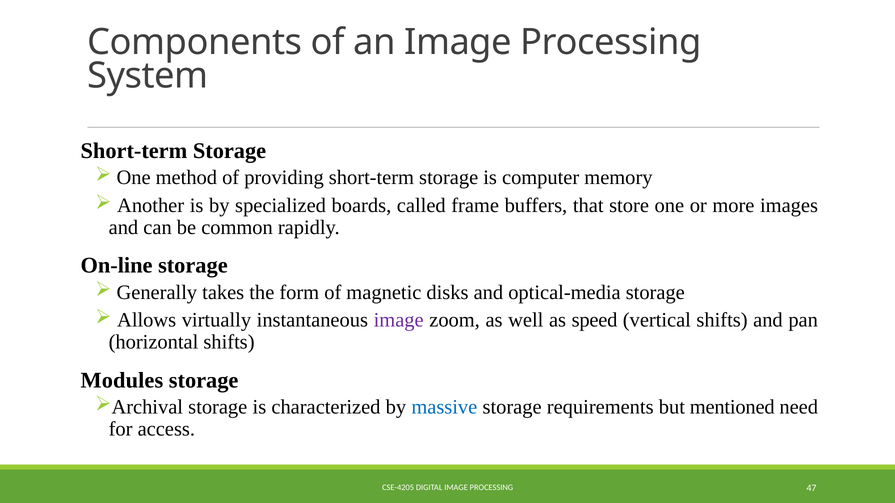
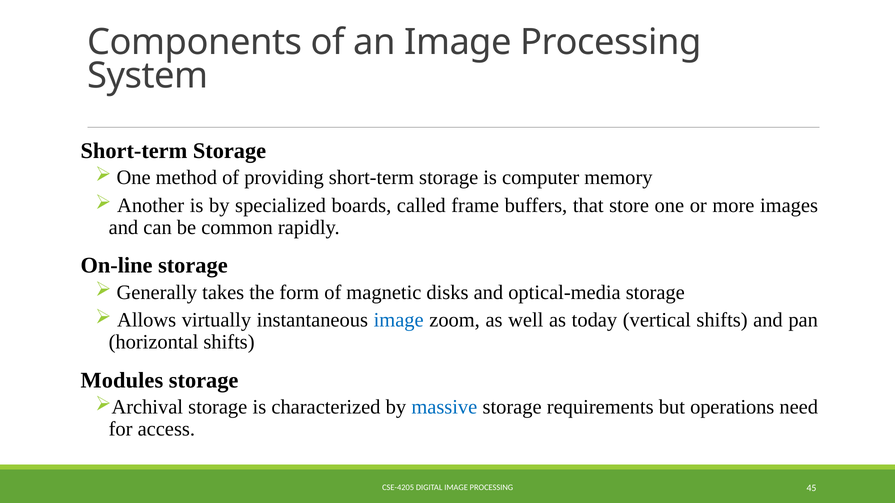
image colour: purple -> blue (399, 320)
speed: speed -> today (594, 320)
mentioned: mentioned -> operations (732, 407)
47: 47 -> 45 (811, 488)
